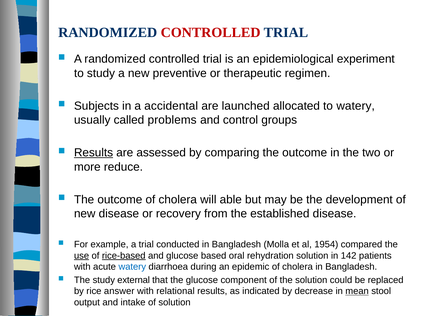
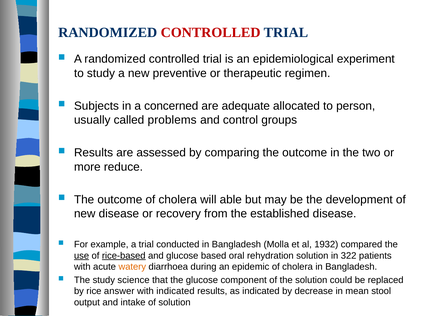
accidental: accidental -> concerned (171, 106)
launched: launched -> adequate (246, 106)
to watery: watery -> person (356, 106)
Results underline: present -> none (94, 153)
1954: 1954 -> 1932 (326, 244)
142: 142 -> 322 (349, 255)
watery colour: blue -> orange (132, 267)
external: external -> science (134, 280)
with relational: relational -> indicated (175, 291)
mean underline: present -> none (357, 291)
